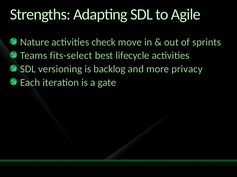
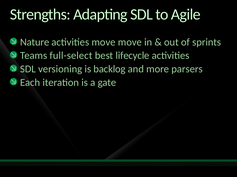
activities check: check -> move (104, 42)
fits-select: fits-select -> full-select (71, 56)
privacy: privacy -> parsers (187, 69)
